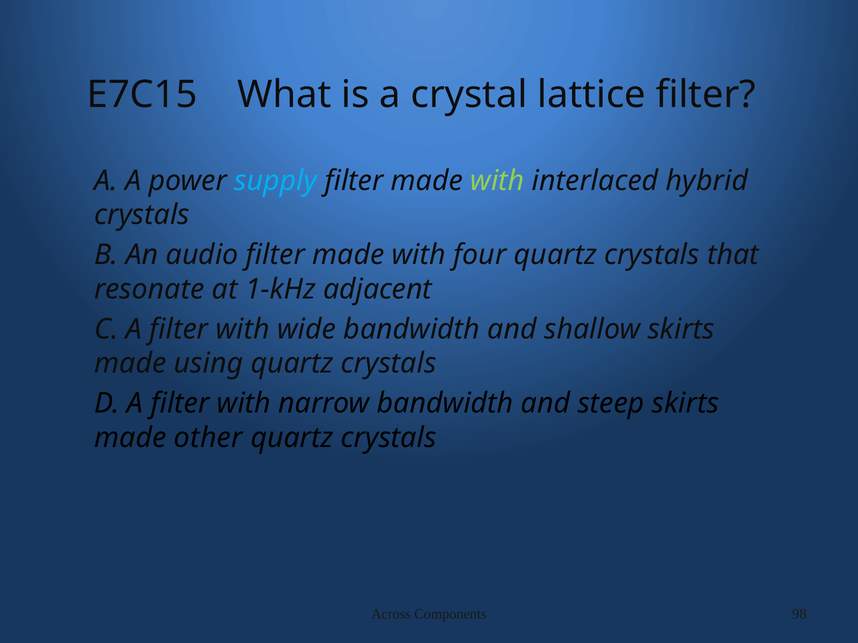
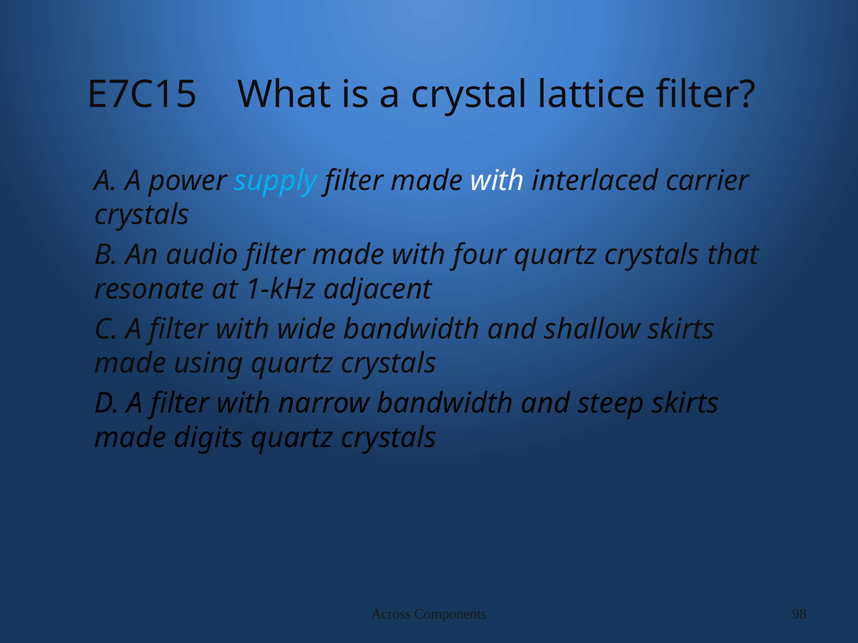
with colour: light green -> white (497, 181)
hybrid: hybrid -> carrier (707, 181)
other: other -> digits (209, 438)
